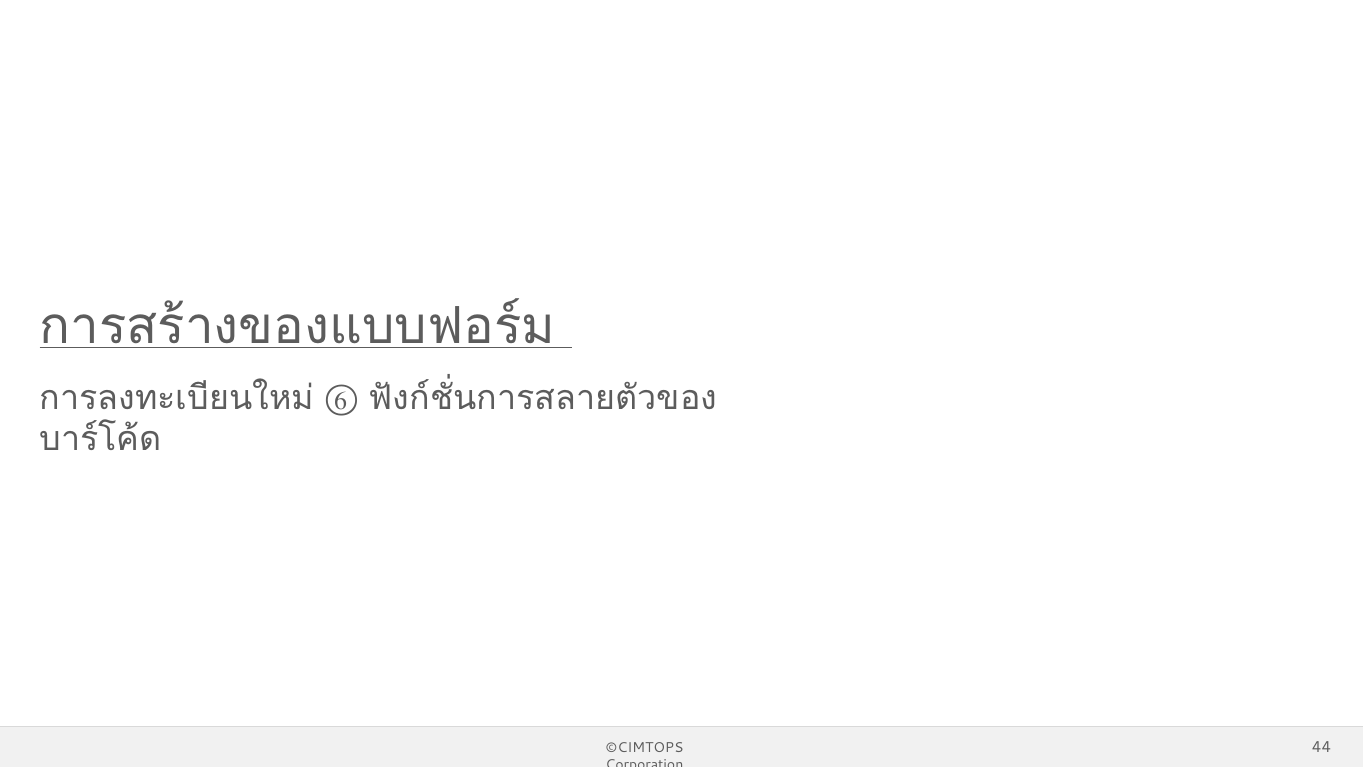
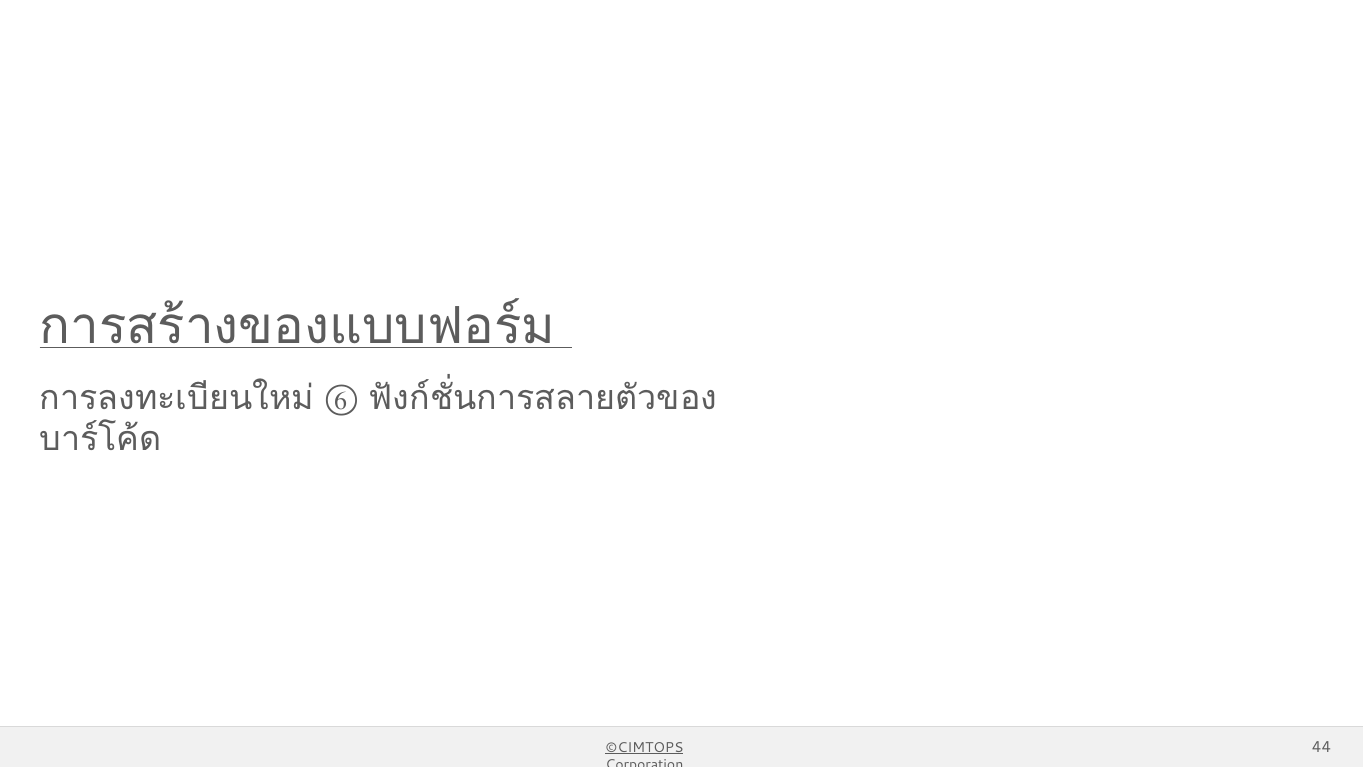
©CIMTOPS underline: none -> present (644, 747)
